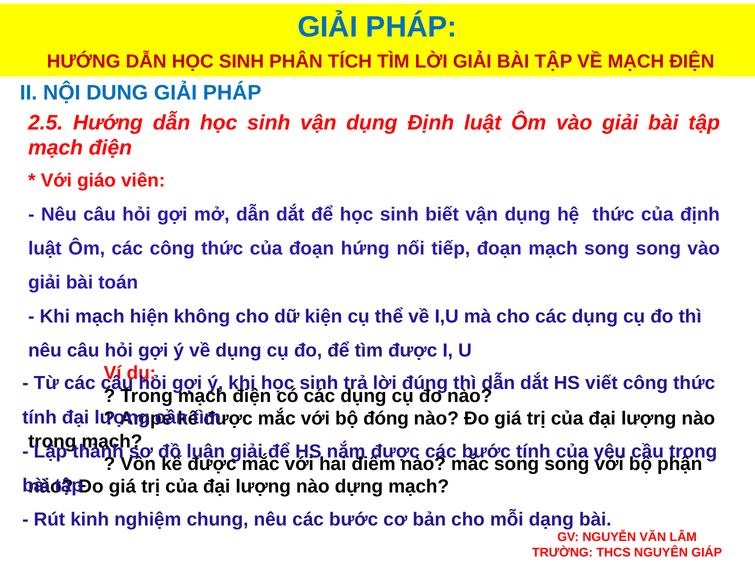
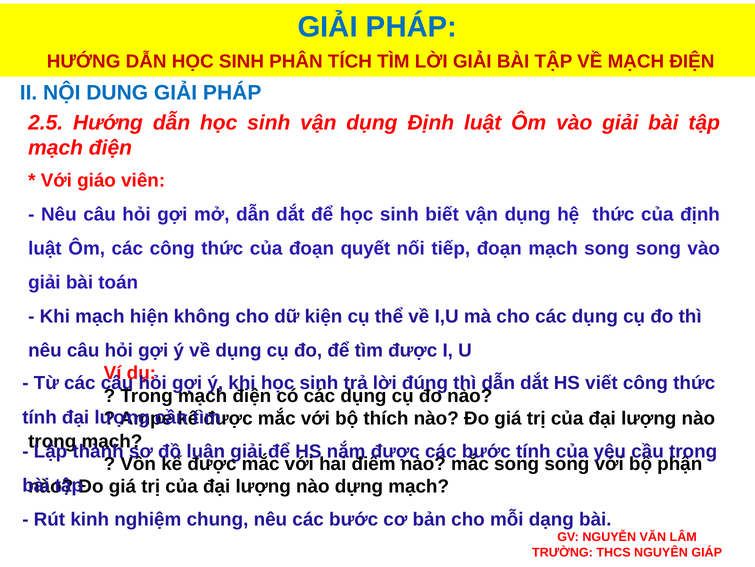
hứng: hứng -> quyết (365, 248)
đóng: đóng -> thích (386, 418)
